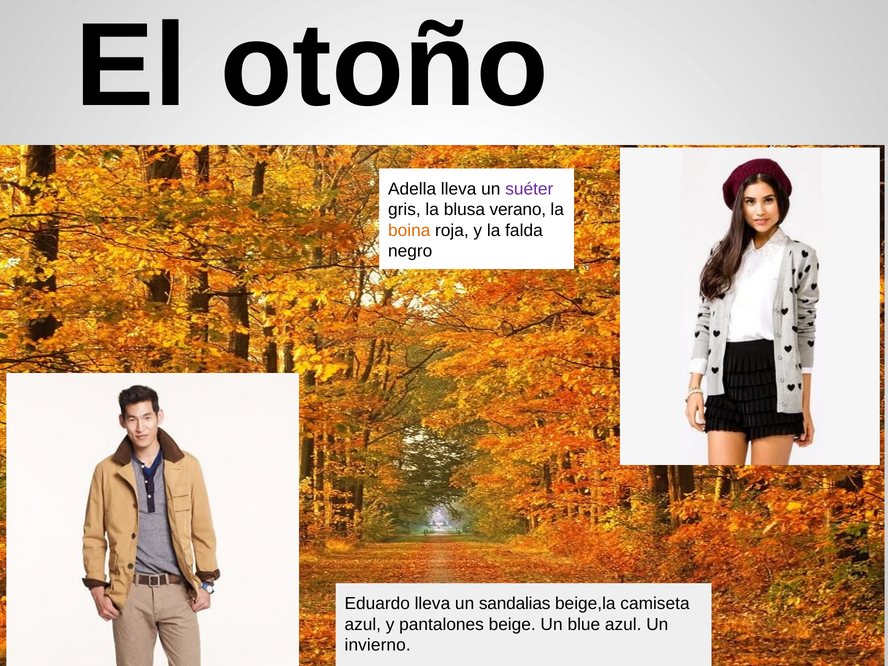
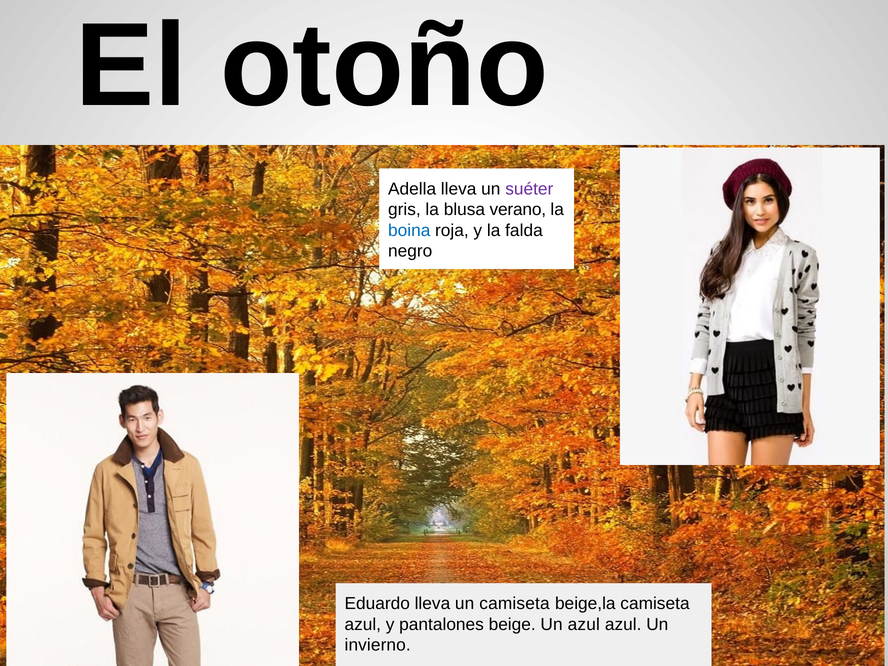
boina colour: orange -> blue (409, 230)
un sandalias: sandalias -> camiseta (514, 604)
Un blue: blue -> azul (584, 624)
